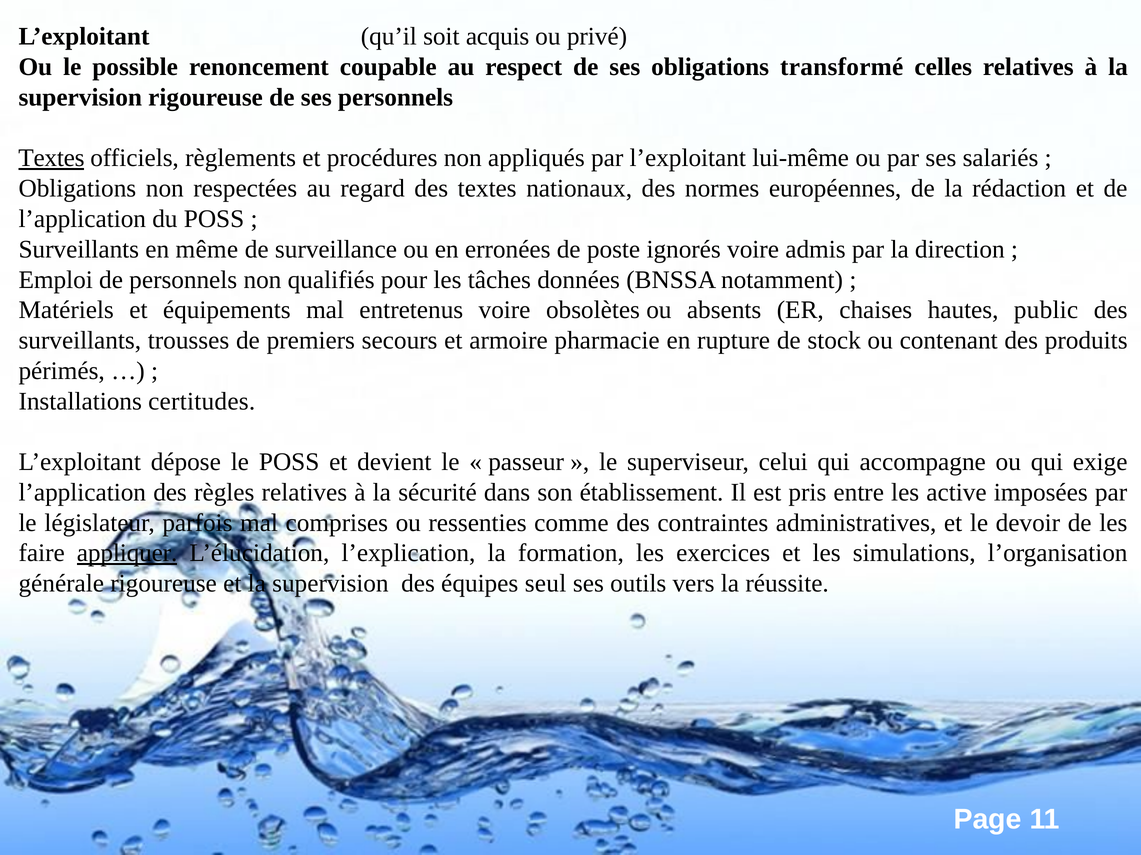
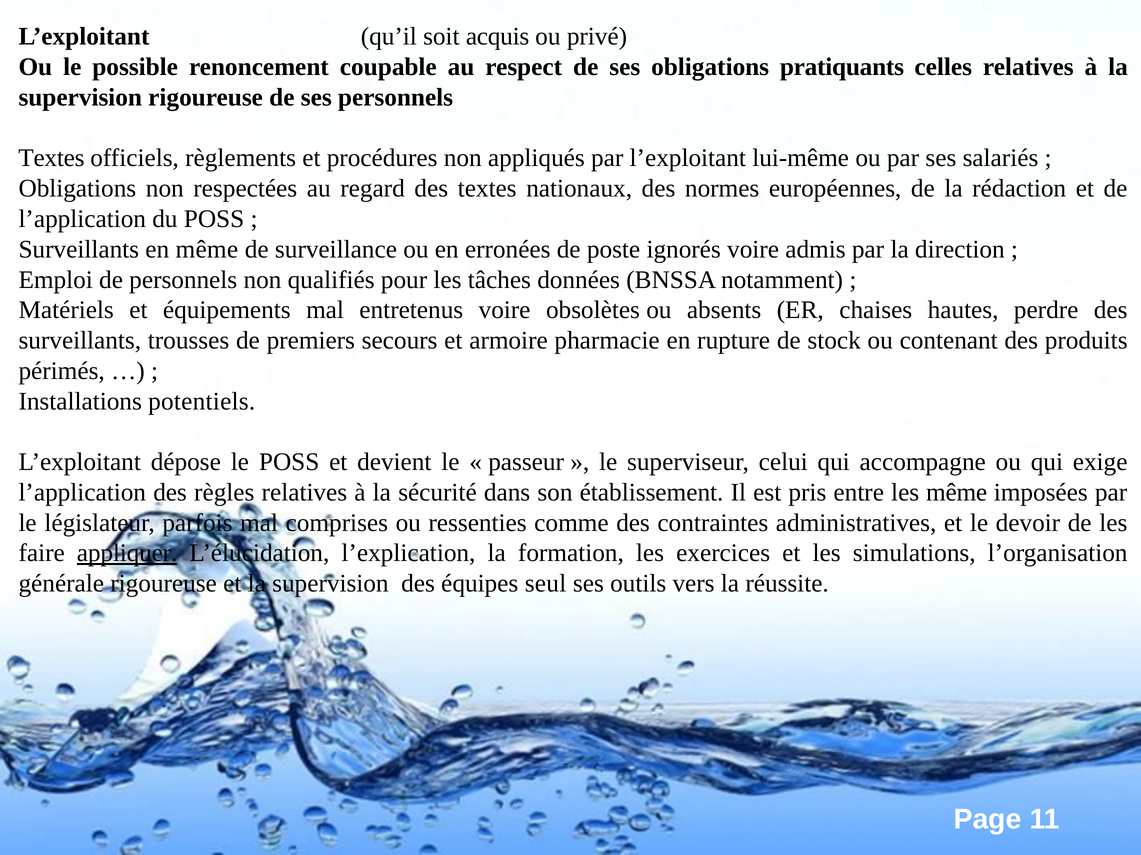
transformé: transformé -> pratiquants (842, 67)
Textes underline: present -> none (51, 158)
public: public -> perdre (1046, 310)
certitudes: certitudes -> potentiels (202, 402)
les active: active -> même (957, 493)
